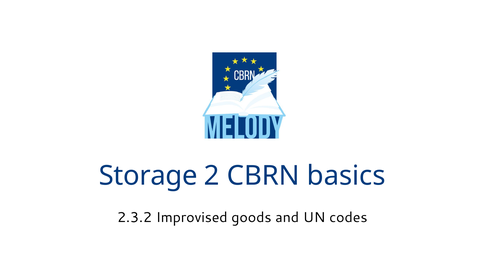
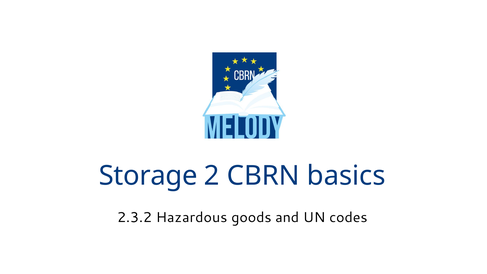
Improvised: Improvised -> Hazardous (192, 217)
